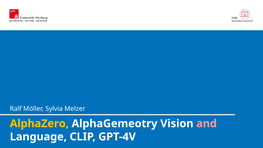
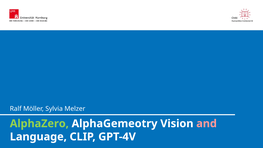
AlphaZero colour: yellow -> light green (39, 124)
